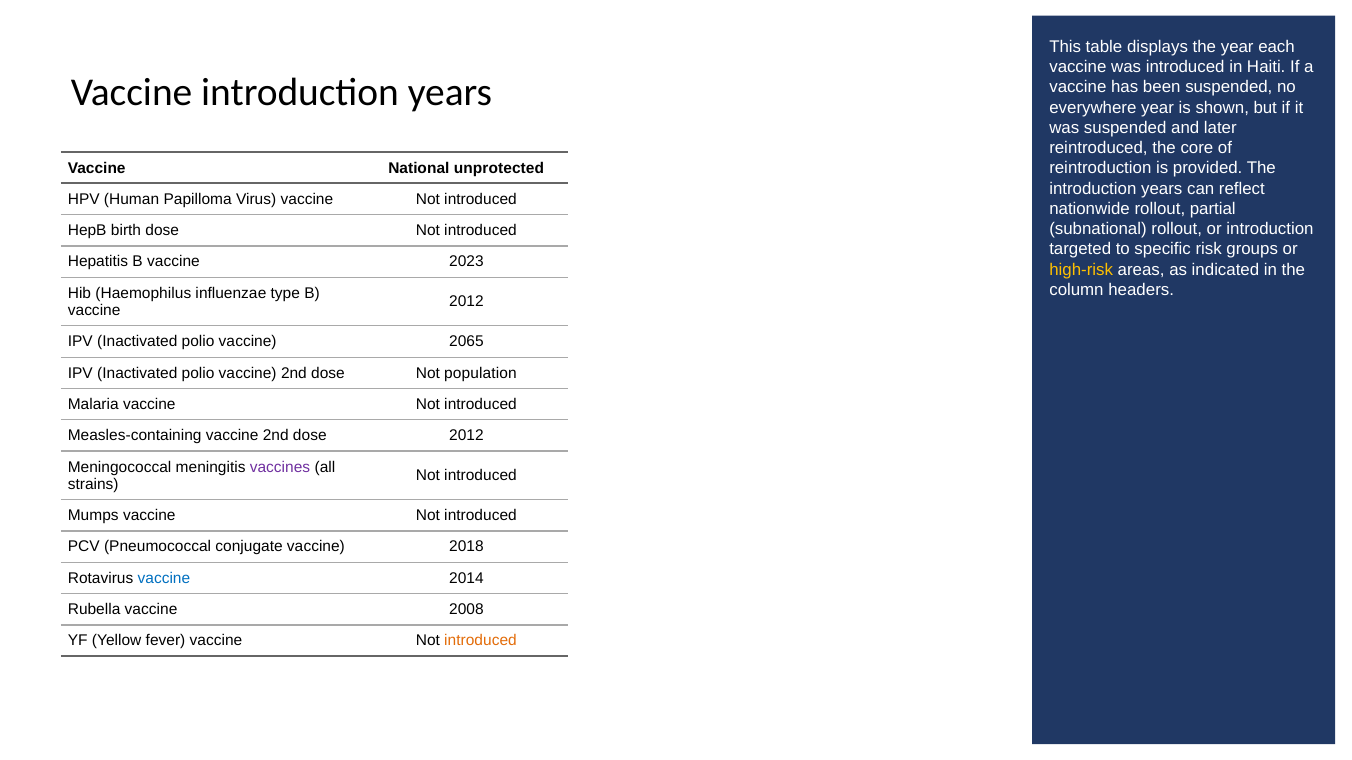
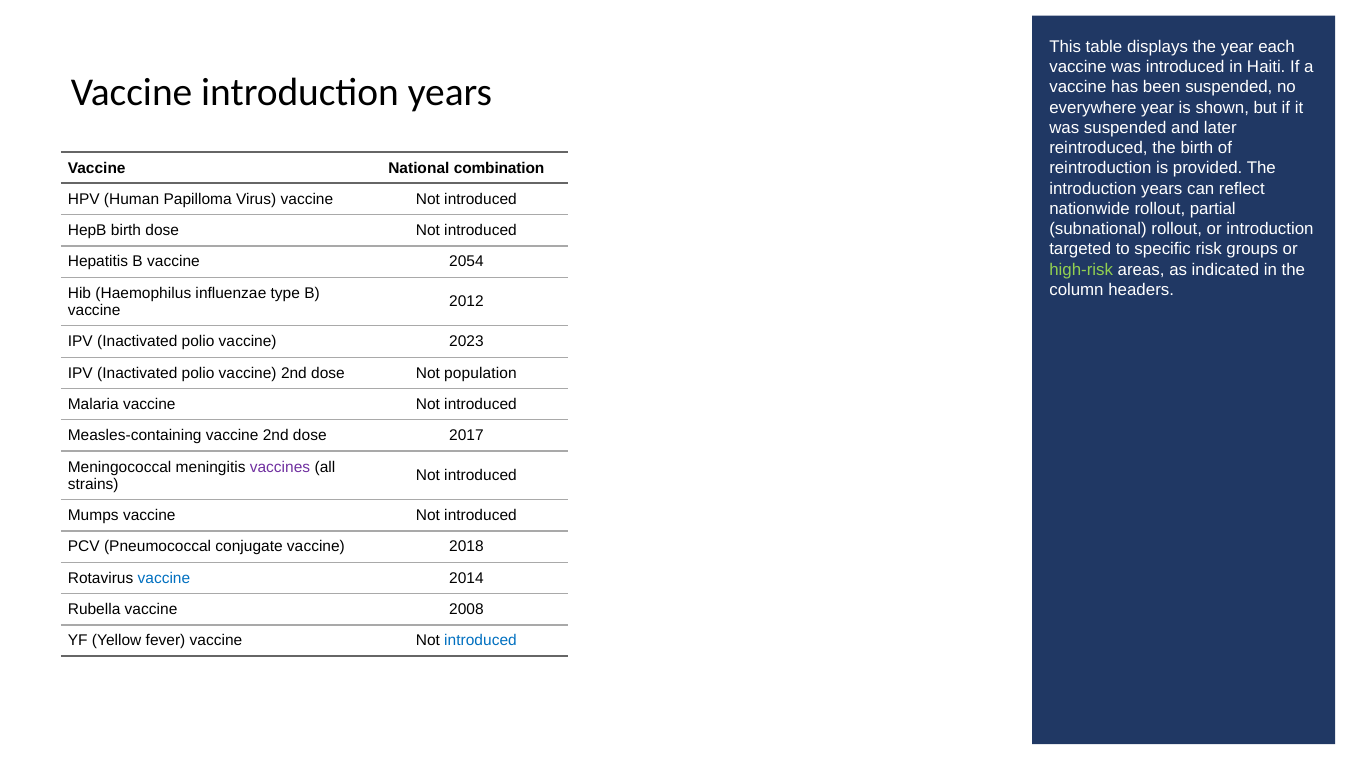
the core: core -> birth (1197, 148)
unprotected: unprotected -> combination (499, 168)
2023: 2023 -> 2054 (466, 262)
high-risk colour: yellow -> light green (1081, 270)
2065: 2065 -> 2023 (466, 342)
dose 2012: 2012 -> 2017 (466, 436)
introduced colour: orange -> blue (481, 641)
